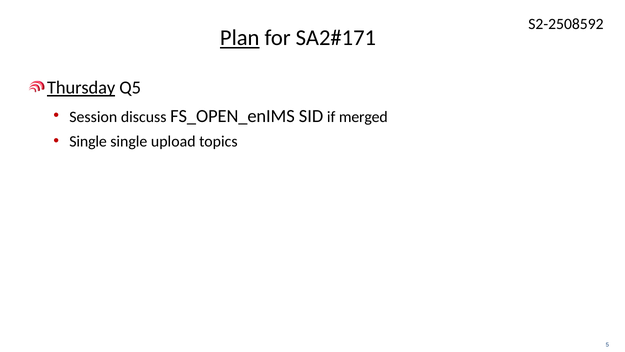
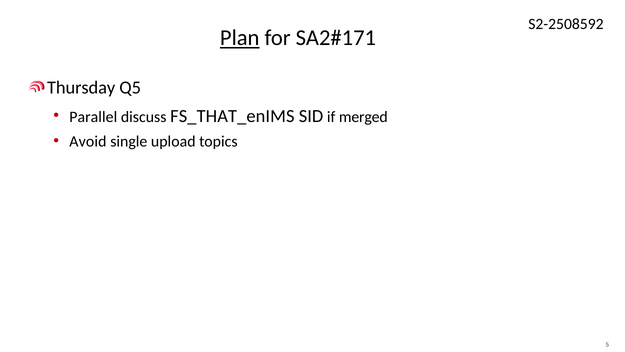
Thursday underline: present -> none (81, 88)
Session: Session -> Parallel (93, 117)
FS_OPEN_enIMS: FS_OPEN_enIMS -> FS_THAT_enIMS (232, 116)
Single: Single -> Avoid (88, 141)
